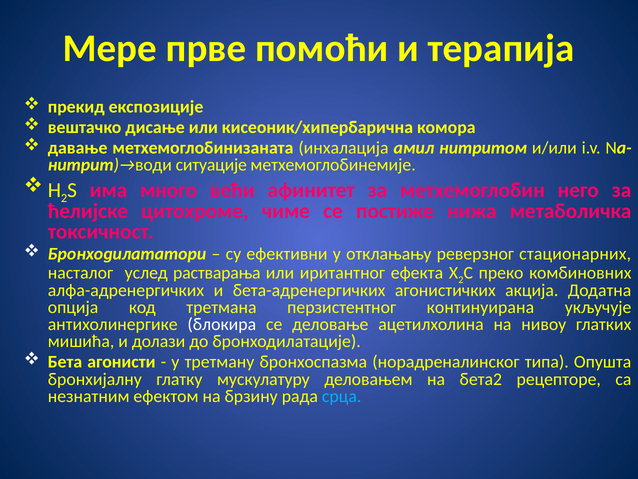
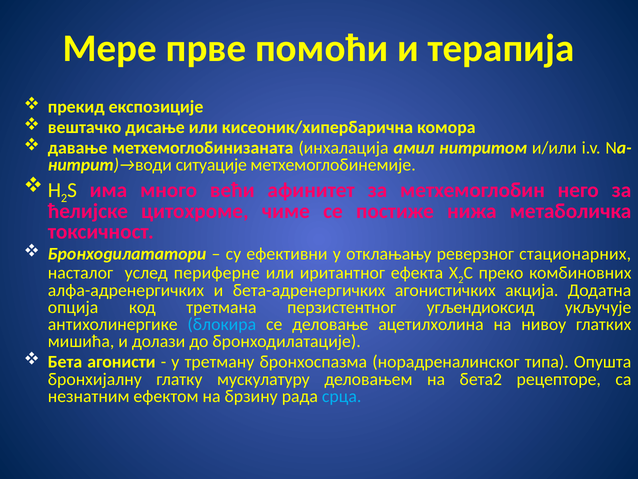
растварања: растварања -> периферне (217, 273)
континуирана: континуирана -> угљендиоксид (481, 307)
блокира colour: white -> light blue (222, 324)
